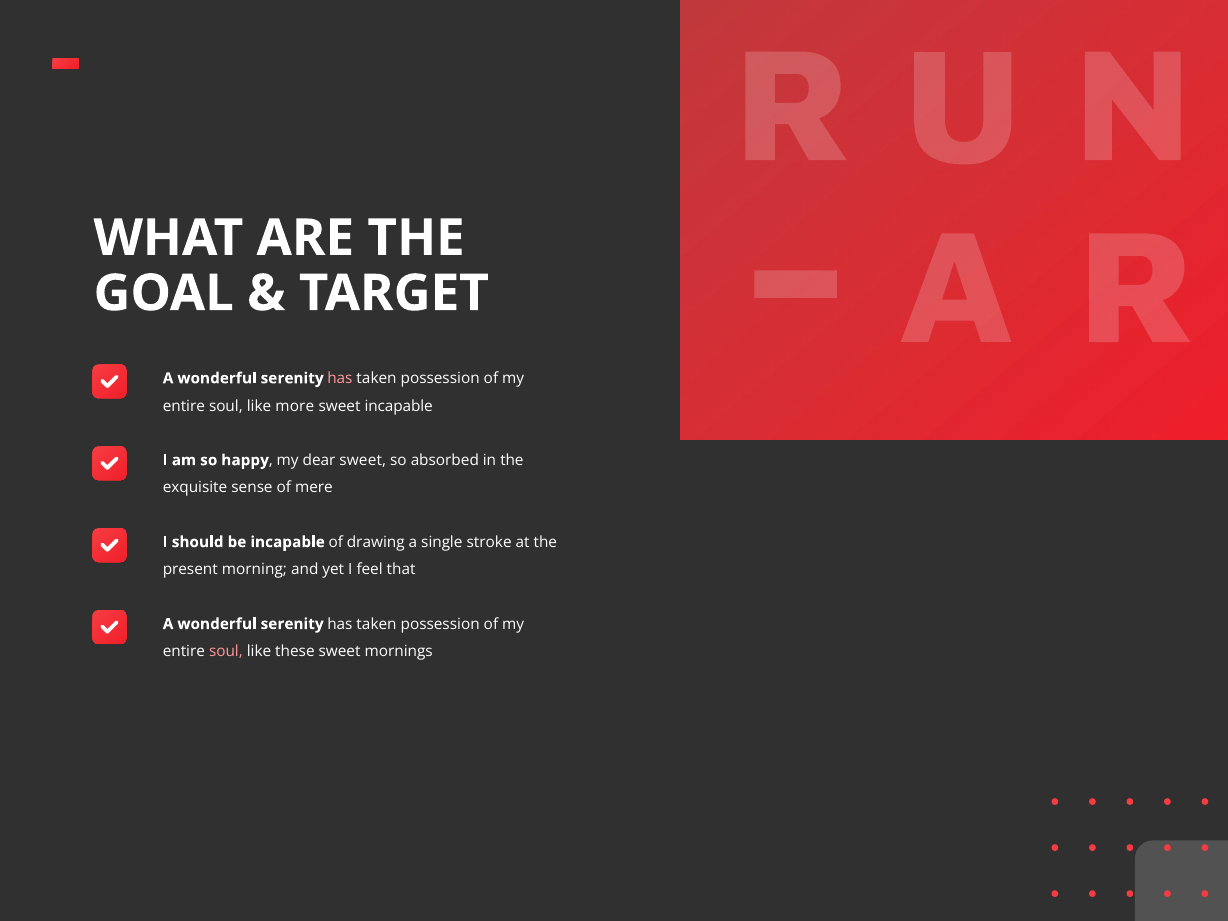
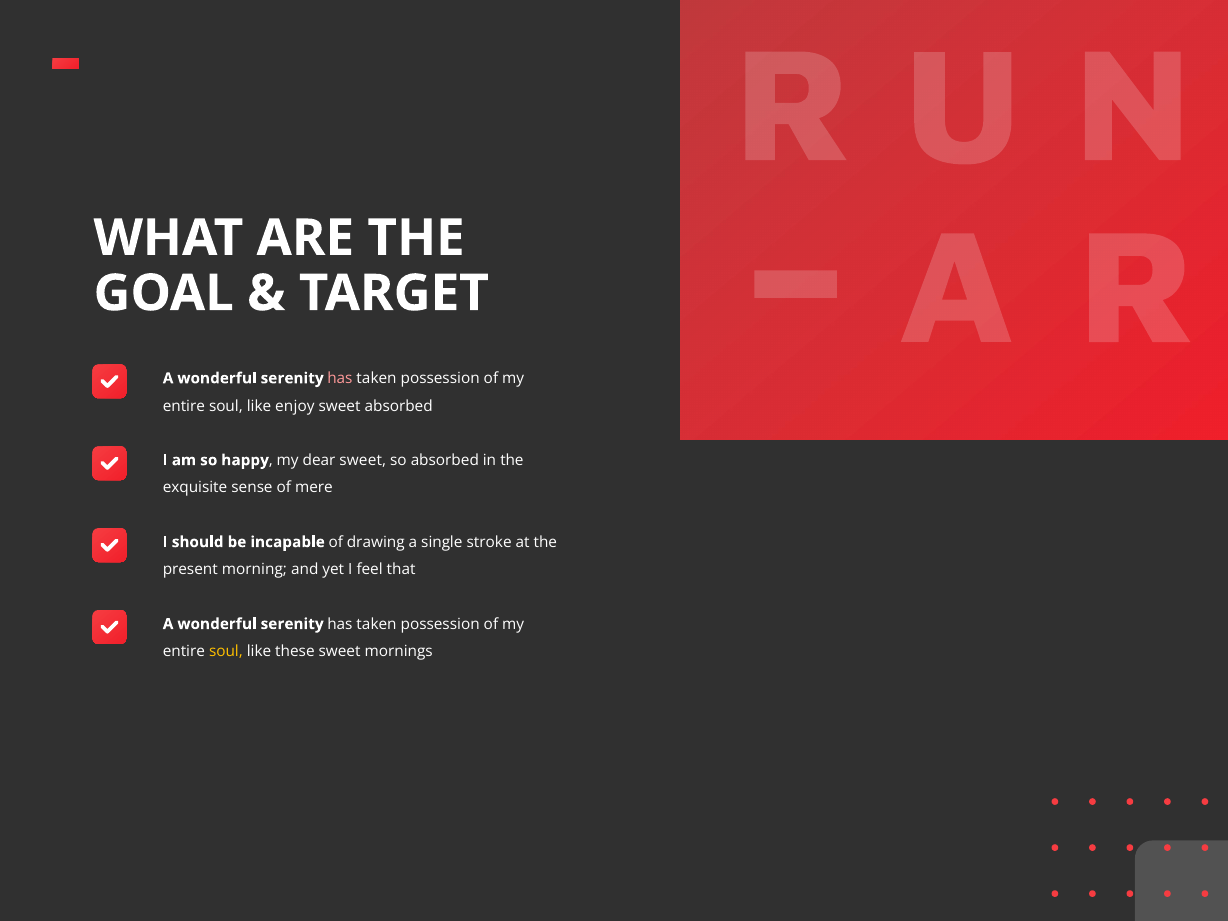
more: more -> enjoy (295, 406)
sweet incapable: incapable -> absorbed (399, 406)
soul colour: pink -> yellow (226, 652)
